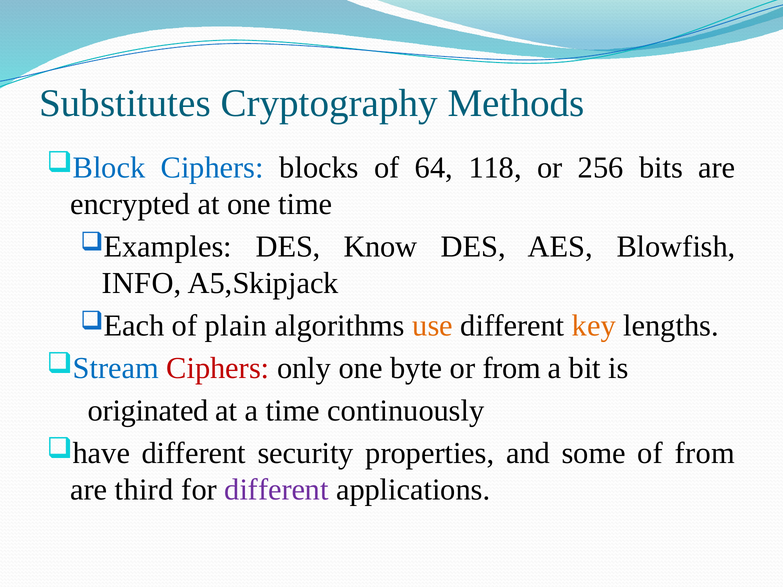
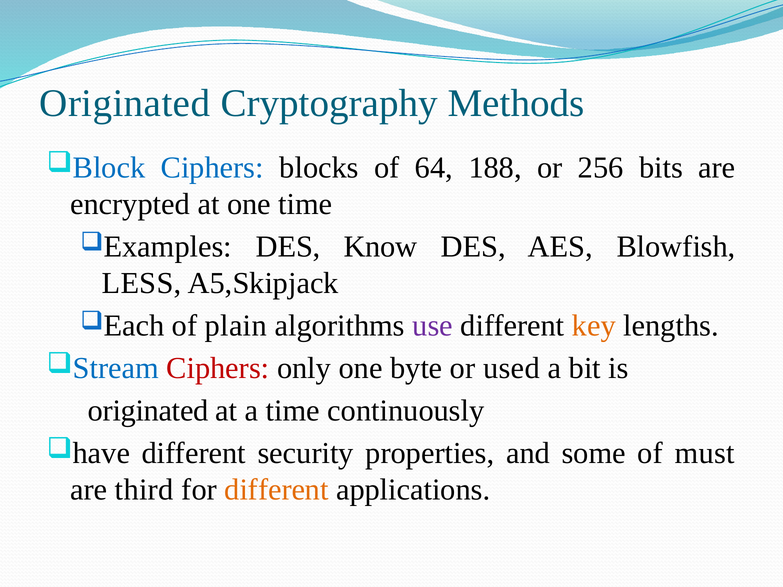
Substitutes: Substitutes -> Originated (125, 103)
118: 118 -> 188 (495, 168)
INFO: INFO -> LESS (142, 283)
use colour: orange -> purple (433, 326)
or from: from -> used (511, 368)
of from: from -> must (705, 454)
different colour: purple -> orange (277, 490)
